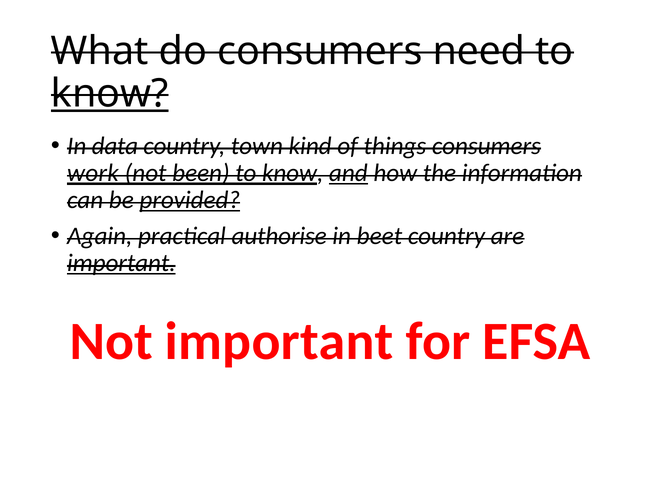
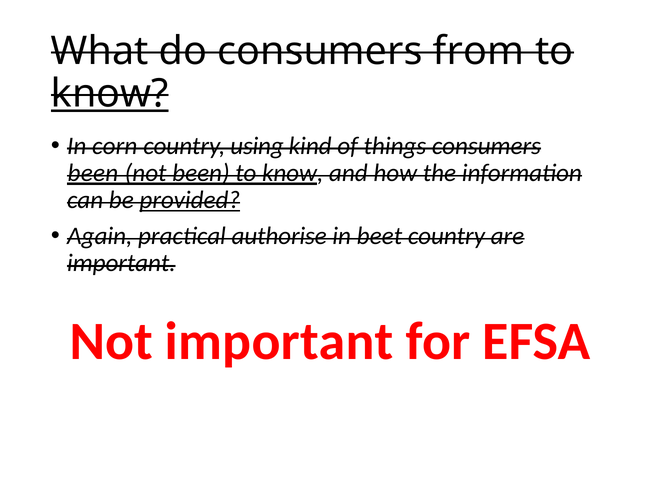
need: need -> from (479, 51)
data: data -> corn (115, 146)
town: town -> using (257, 146)
work: work -> been (93, 173)
and underline: present -> none (348, 173)
important underline: present -> none (121, 263)
